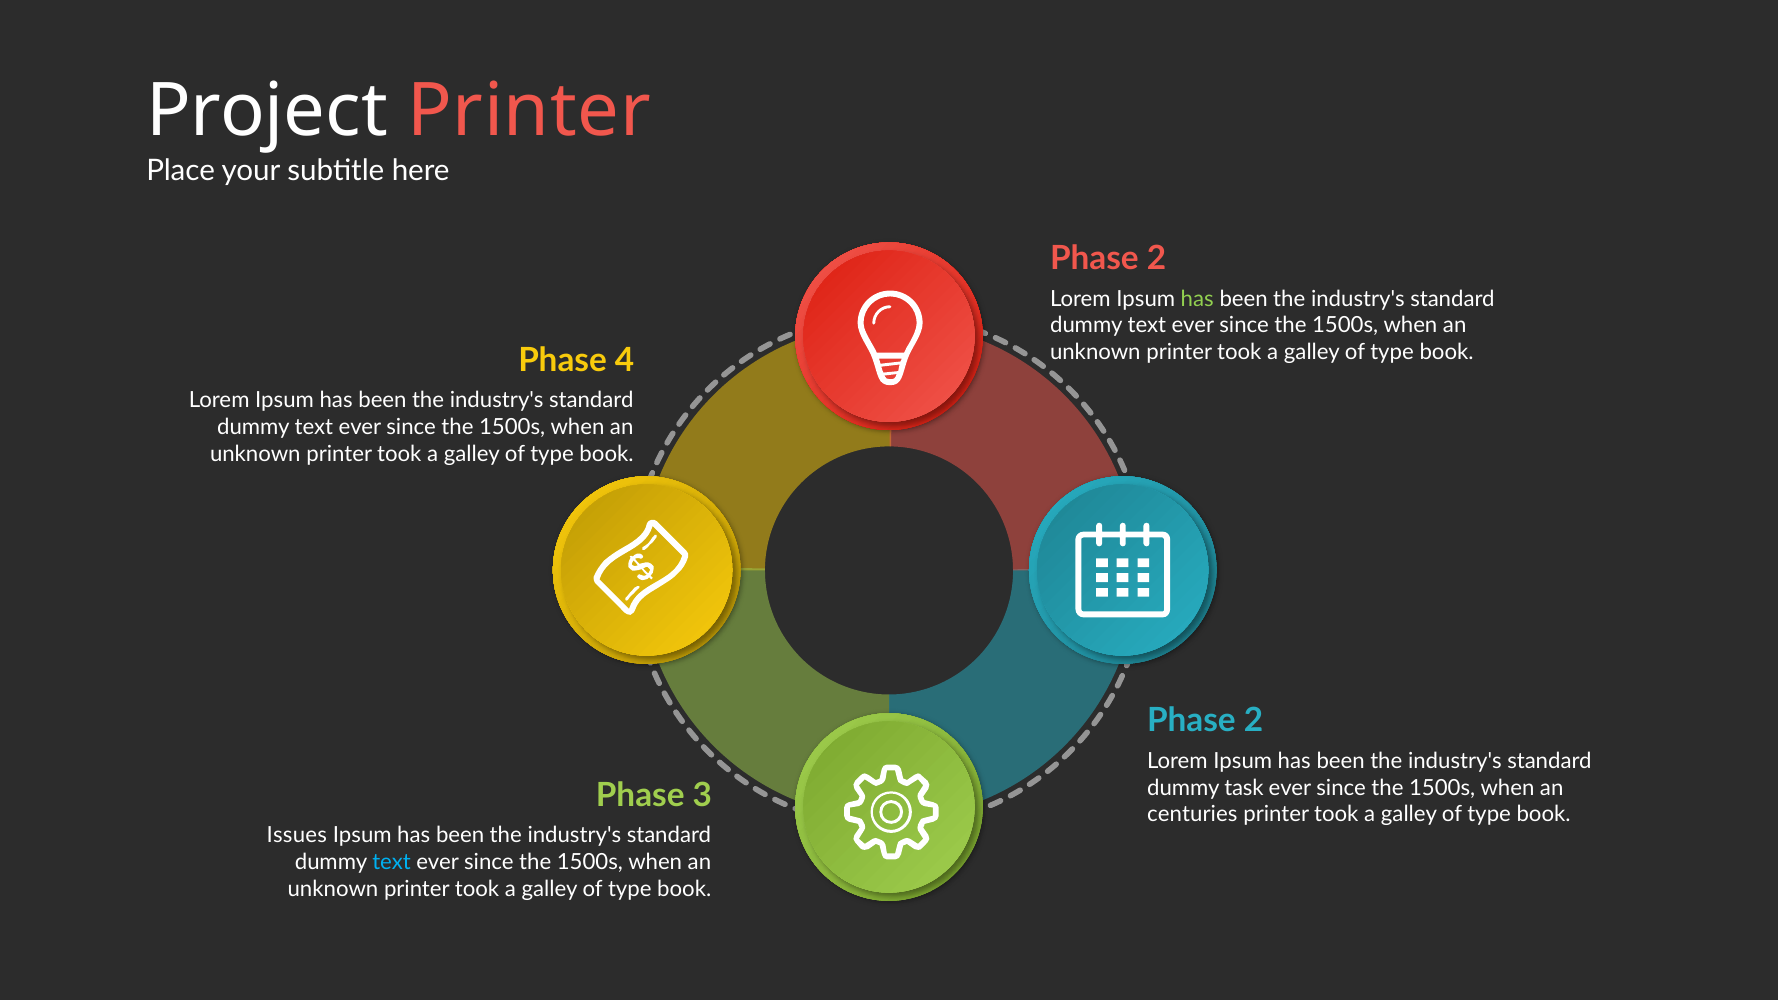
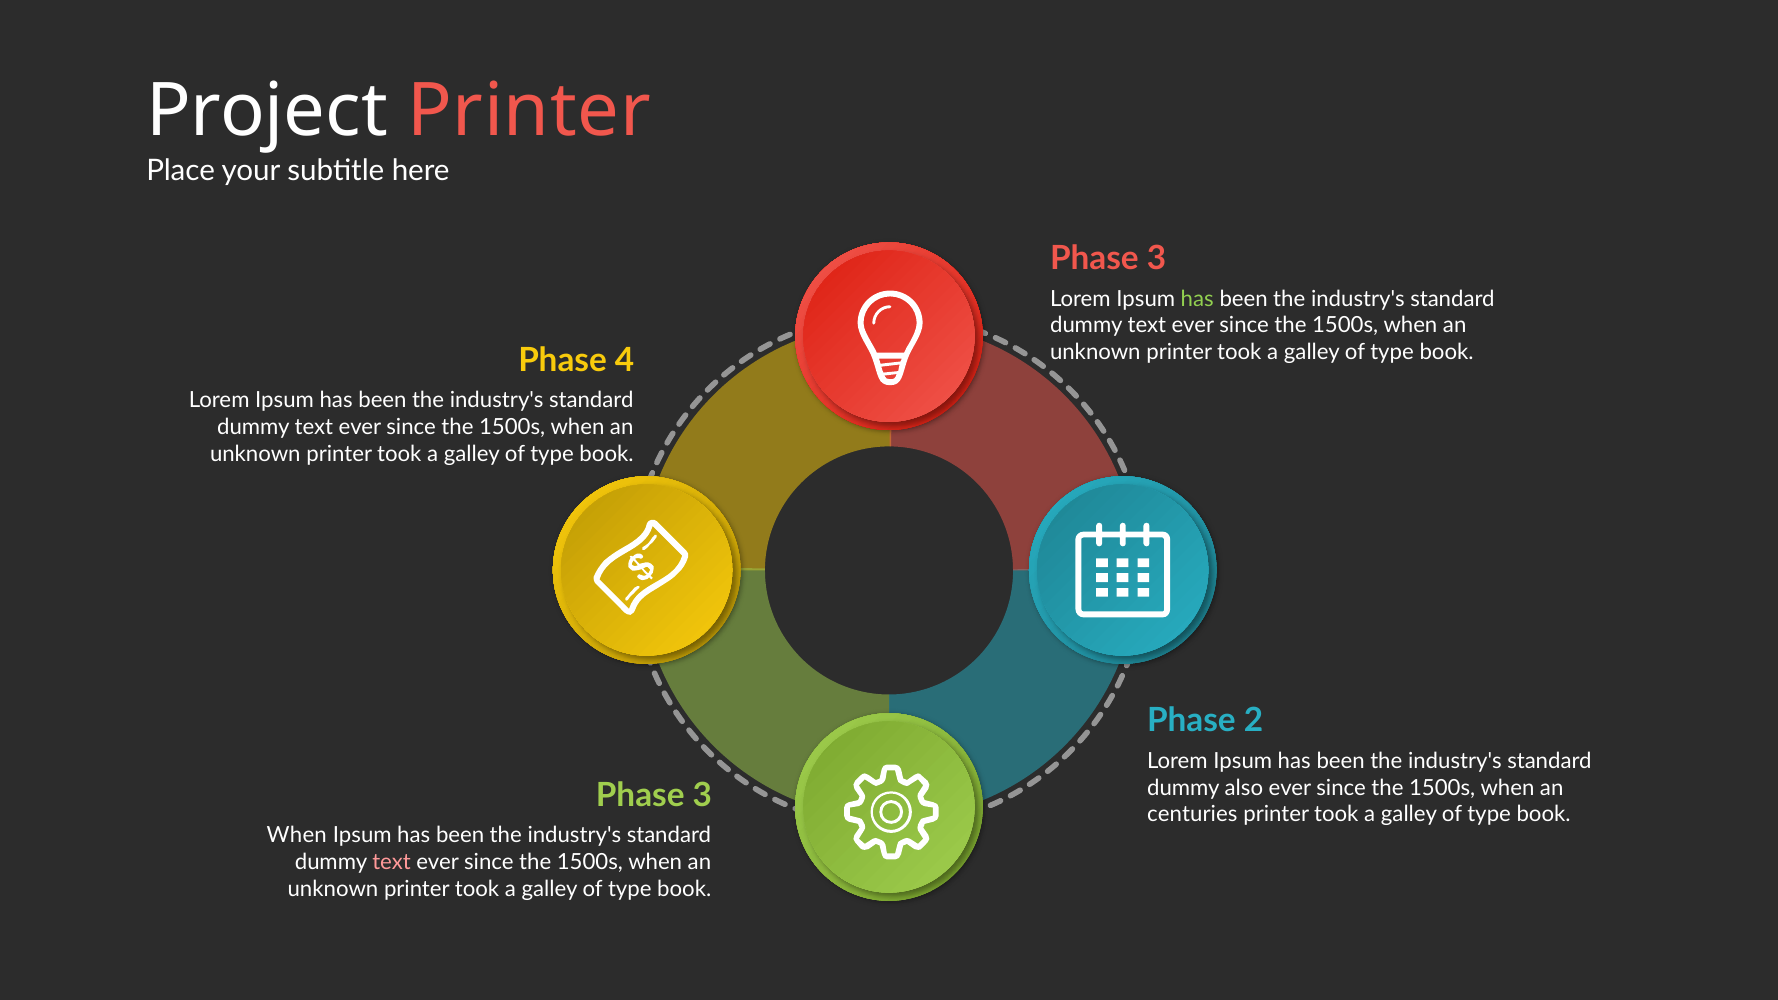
2: 2 -> 3 (1156, 259)
task: task -> also (1244, 788)
Issues: Issues -> When (297, 836)
text colour: light blue -> pink (392, 862)
